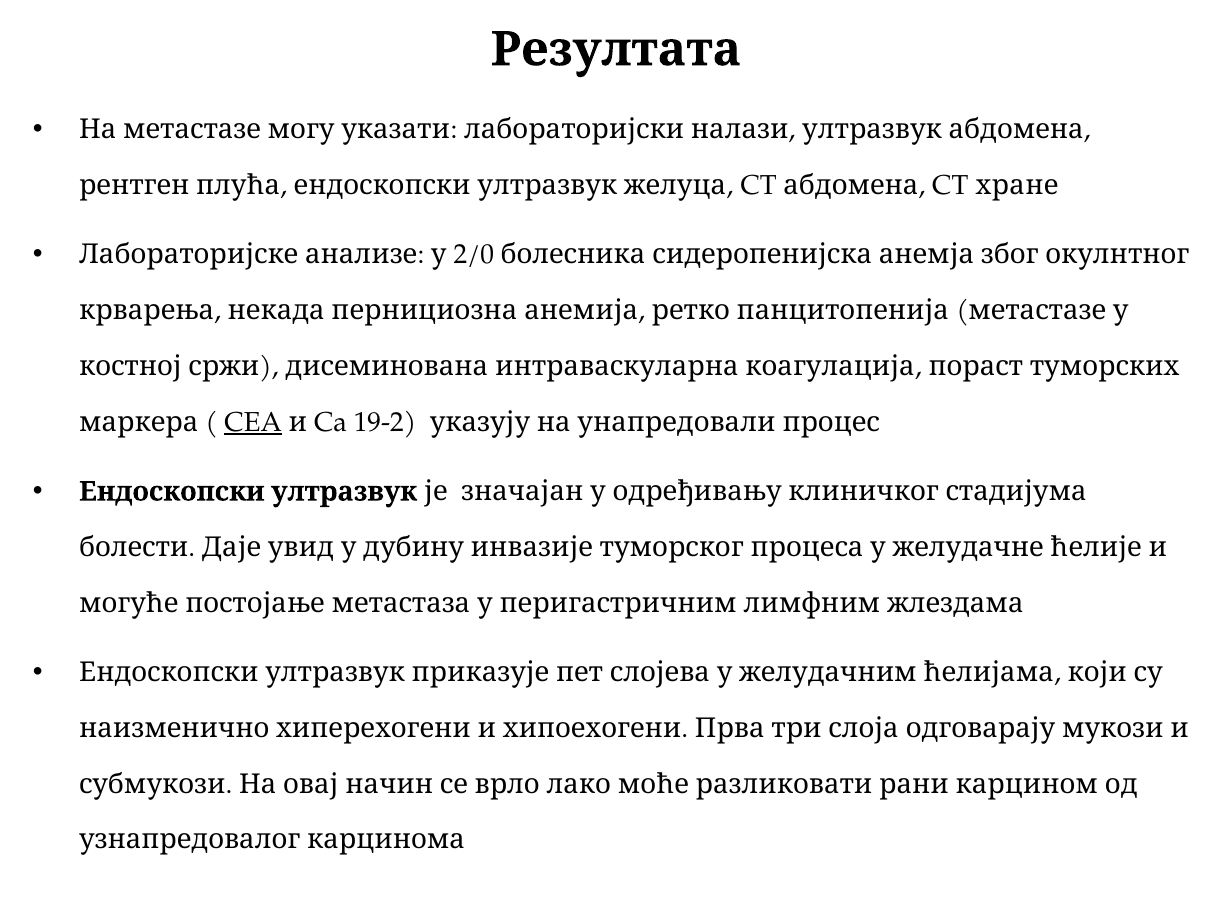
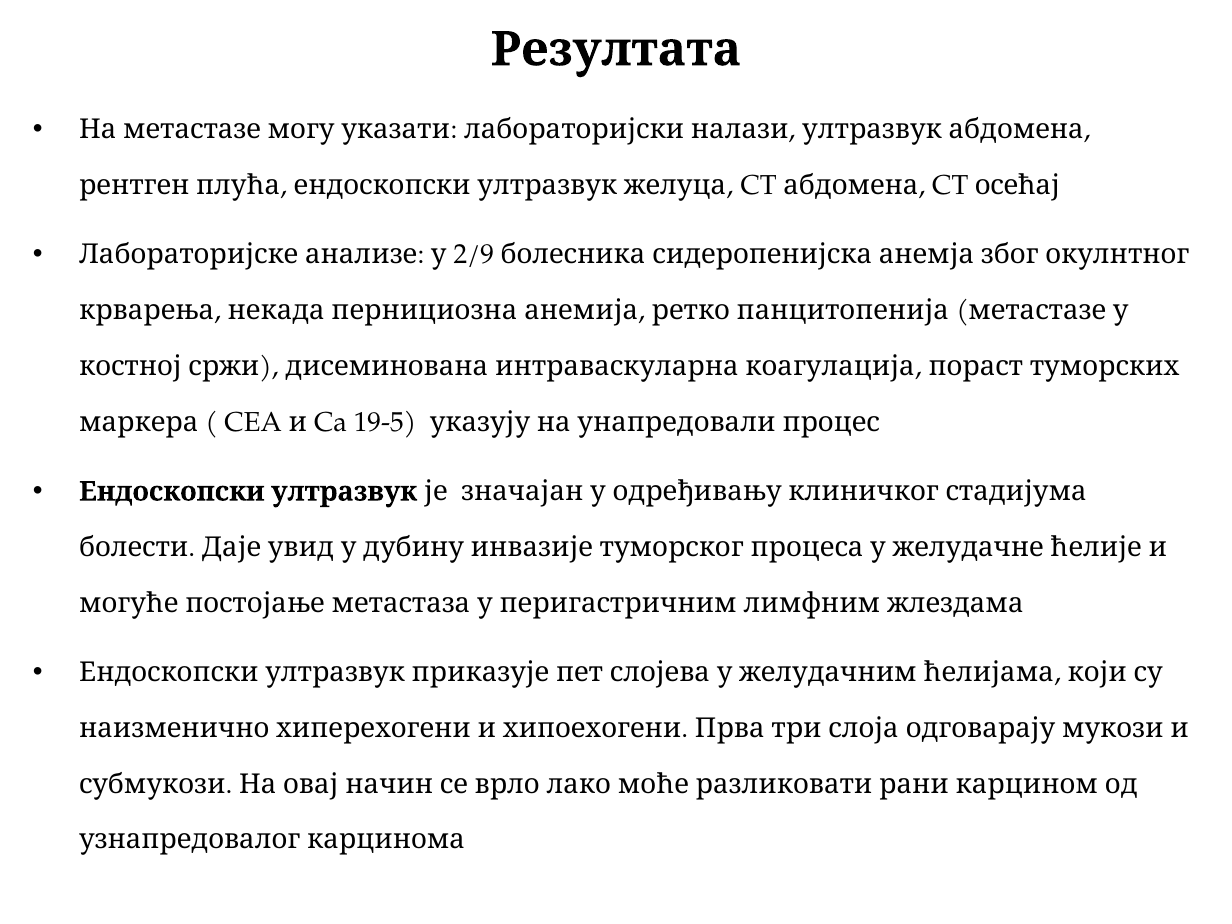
хране: хране -> осећај (1017, 185)
2/0: 2/0 -> 2/9 (474, 255)
CEA underline: present -> none (253, 422)
19-2: 19-2 -> 19-5 (385, 422)
